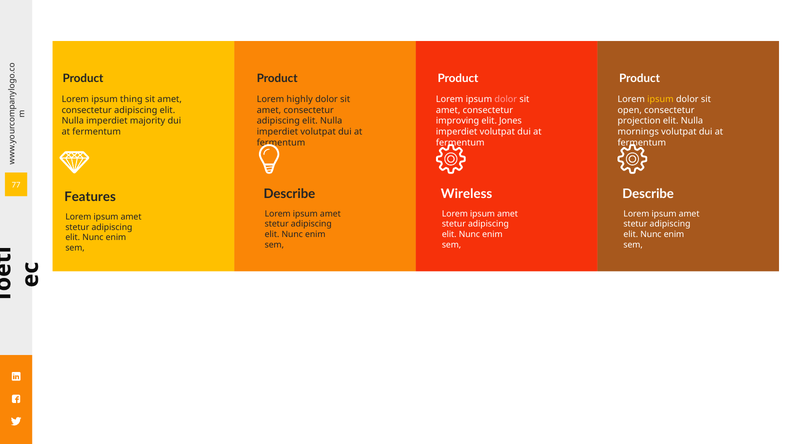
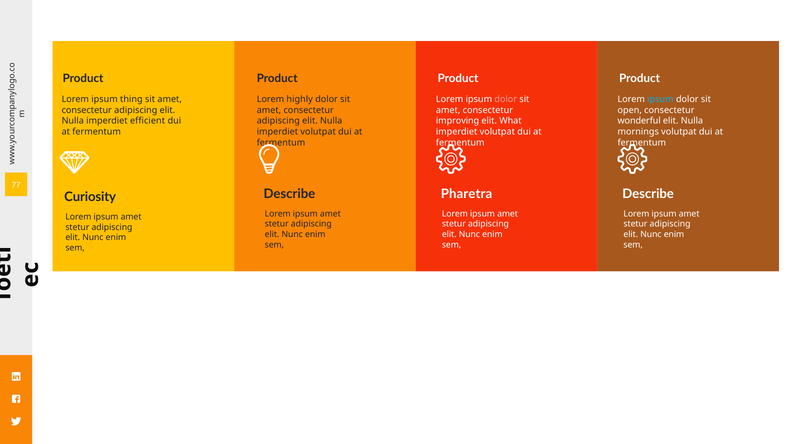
ipsum colour: yellow -> light blue (660, 99)
majority: majority -> efficient (148, 121)
Jones: Jones -> What (510, 121)
projection: projection -> wonderful (639, 121)
Wireless: Wireless -> Pharetra (466, 194)
Features: Features -> Curiosity (90, 197)
